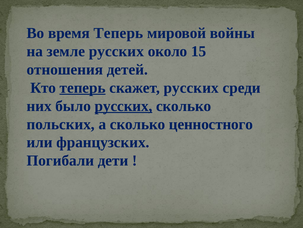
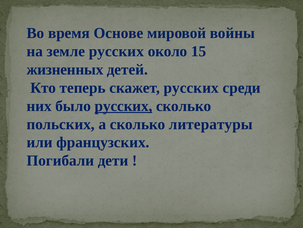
время Теперь: Теперь -> Основе (119, 33)
отношения: отношения -> жизненных (65, 69)
теперь underline: present -> none (83, 87)
ценностного: ценностного -> литературы (211, 124)
